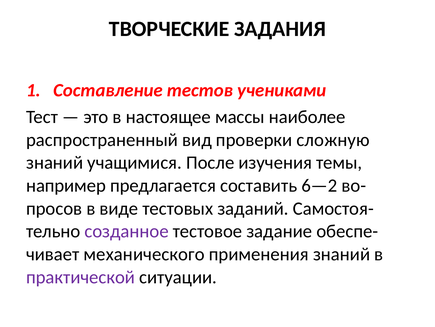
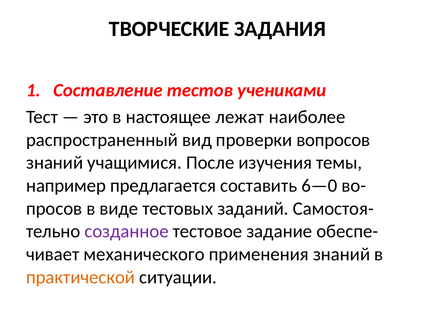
массы: массы -> лежат (240, 117)
сложную: сложную -> вопросов (333, 140)
6—2: 6—2 -> 6—0 (319, 185)
практической colour: purple -> orange (81, 277)
